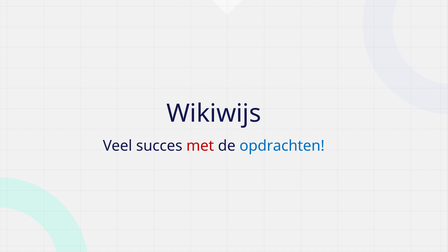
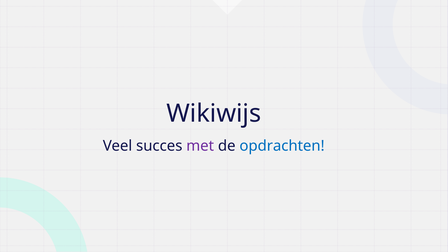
met colour: red -> purple (200, 146)
